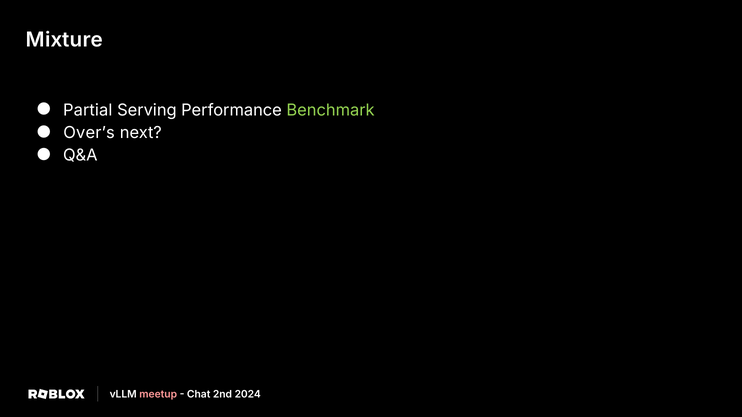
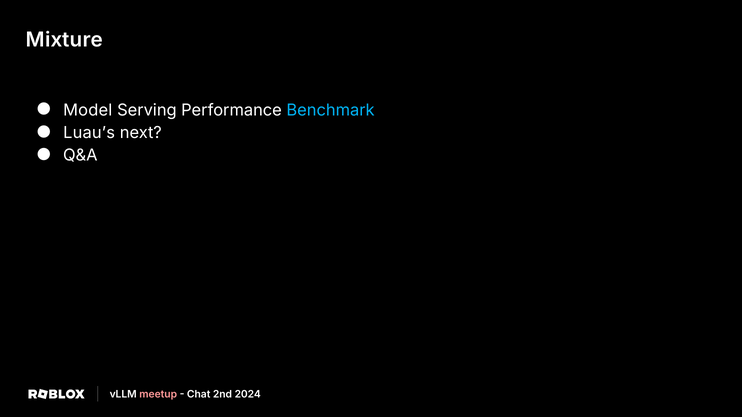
Partial: Partial -> Model (88, 110)
Benchmark colour: light green -> light blue (330, 110)
Over’s: Over’s -> Luau’s (89, 133)
